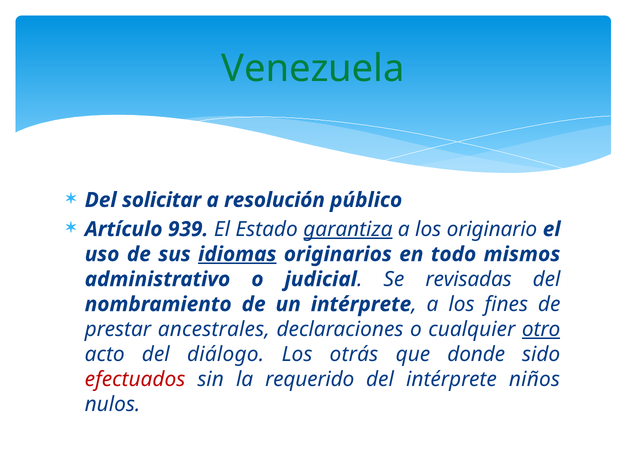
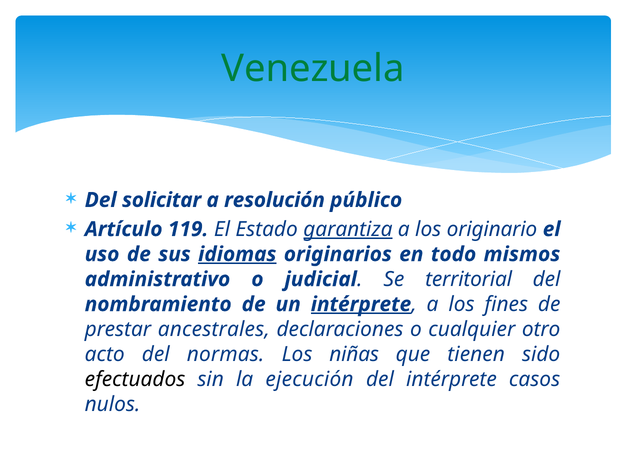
939: 939 -> 119 (188, 229)
revisadas: revisadas -> territorial (469, 280)
intérprete underline: none -> present (361, 305)
otro underline: present -> none (541, 330)
diálogo: diálogo -> normas (226, 355)
otrás: otrás -> niñas (354, 355)
donde: donde -> tienen (476, 355)
efectuados colour: red -> black (135, 380)
requerido: requerido -> ejecución (310, 380)
niños: niños -> casos (535, 380)
